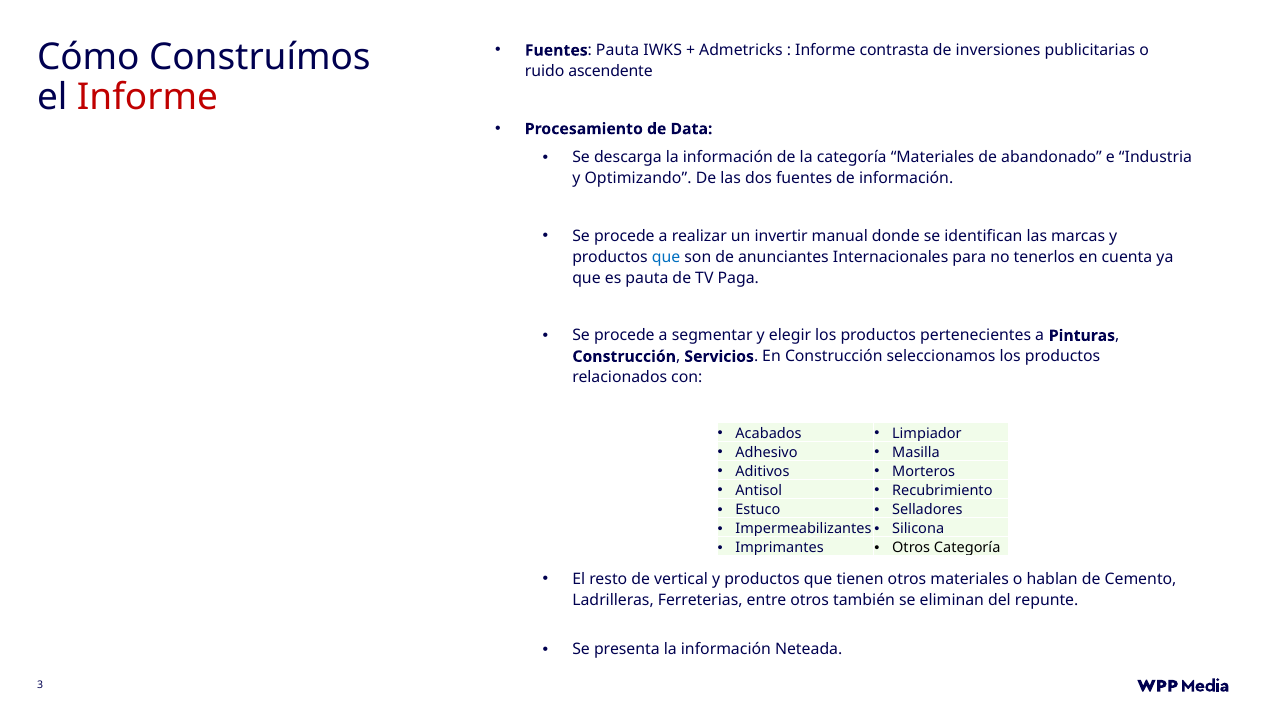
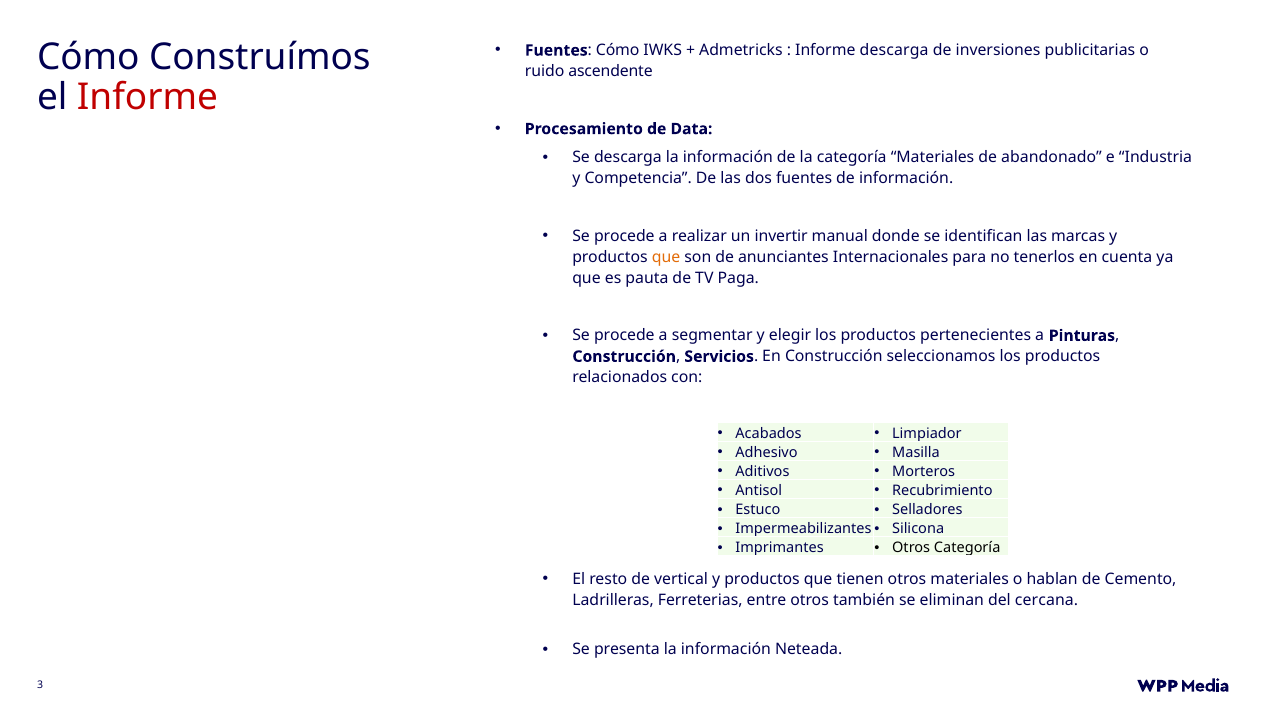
Fuentes Pauta: Pauta -> Cómo (618, 50)
Informe contrasta: contrasta -> descarga (894, 50)
Optimizando: Optimizando -> Competencia (638, 179)
que colour: blue -> orange (666, 257)
repunte: repunte -> cercana (1047, 600)
